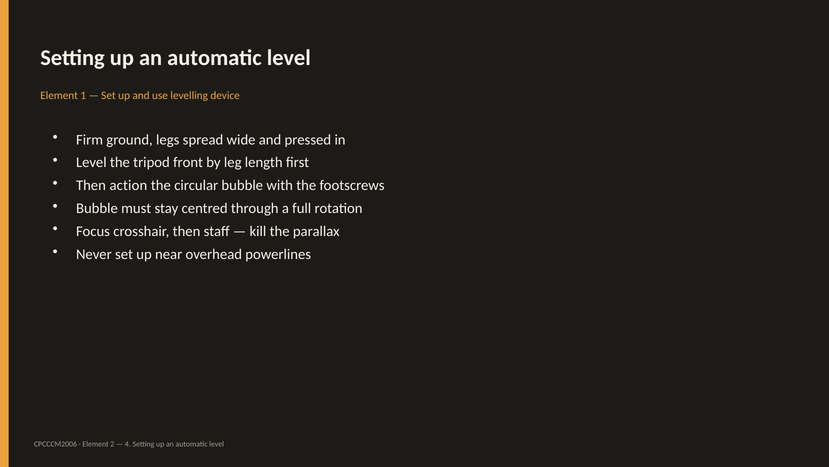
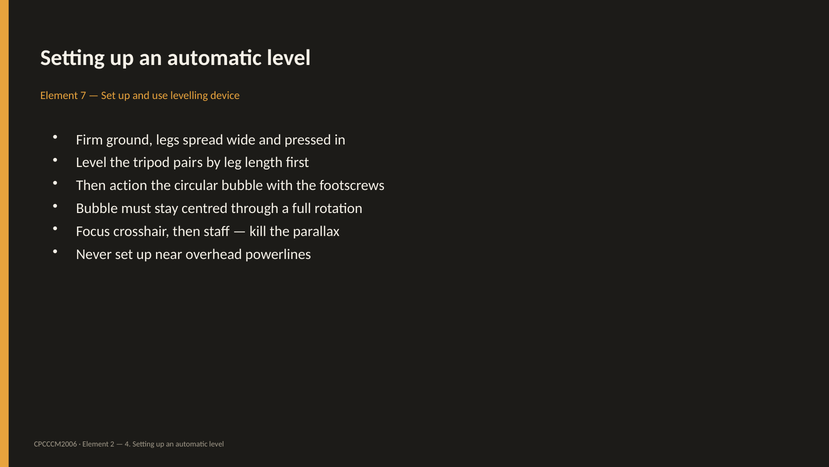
1: 1 -> 7 (83, 95)
front: front -> pairs (188, 162)
